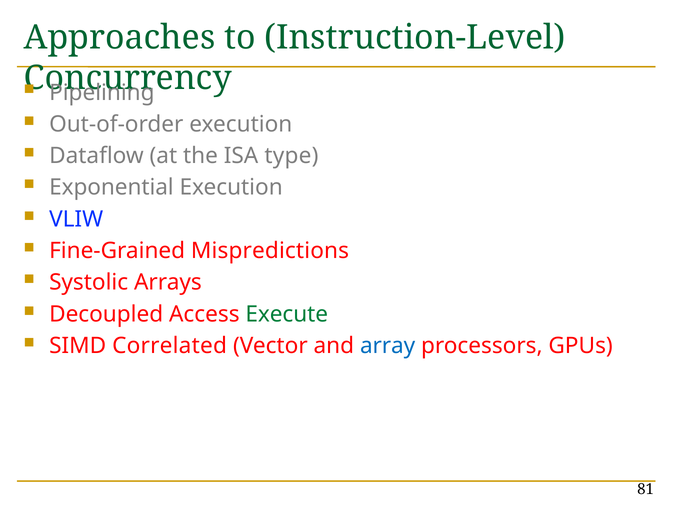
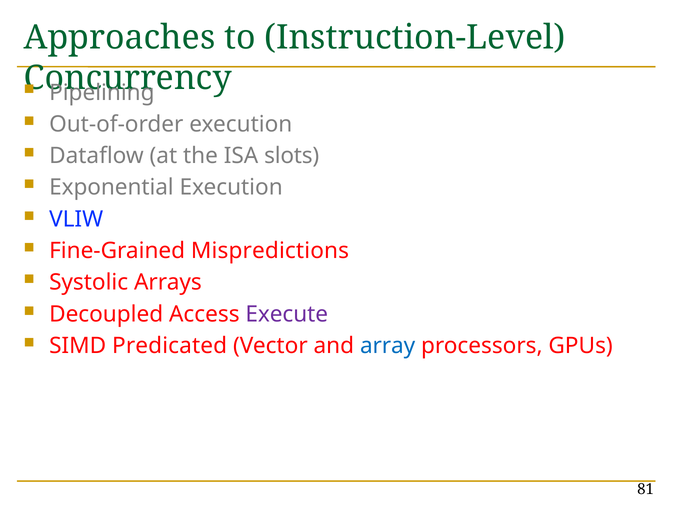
type: type -> slots (292, 156)
Execute colour: green -> purple (287, 314)
Correlated: Correlated -> Predicated (170, 345)
